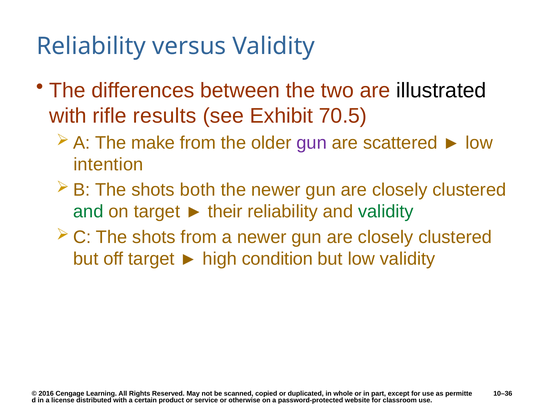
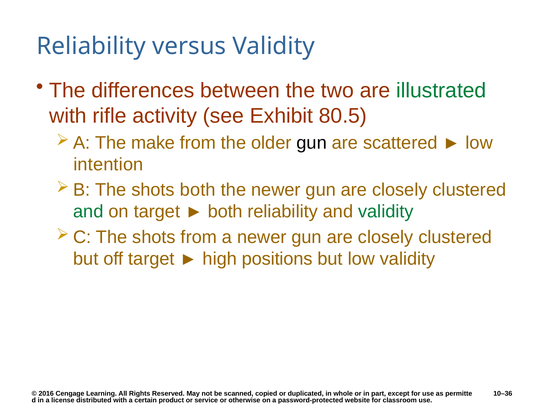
illustrated colour: black -> green (441, 90)
results: results -> activity (165, 116)
70.5: 70.5 -> 80.5 (343, 116)
gun colour: purple -> black (312, 143)
their: their -> both (225, 212)
condition: condition -> positions (277, 259)
